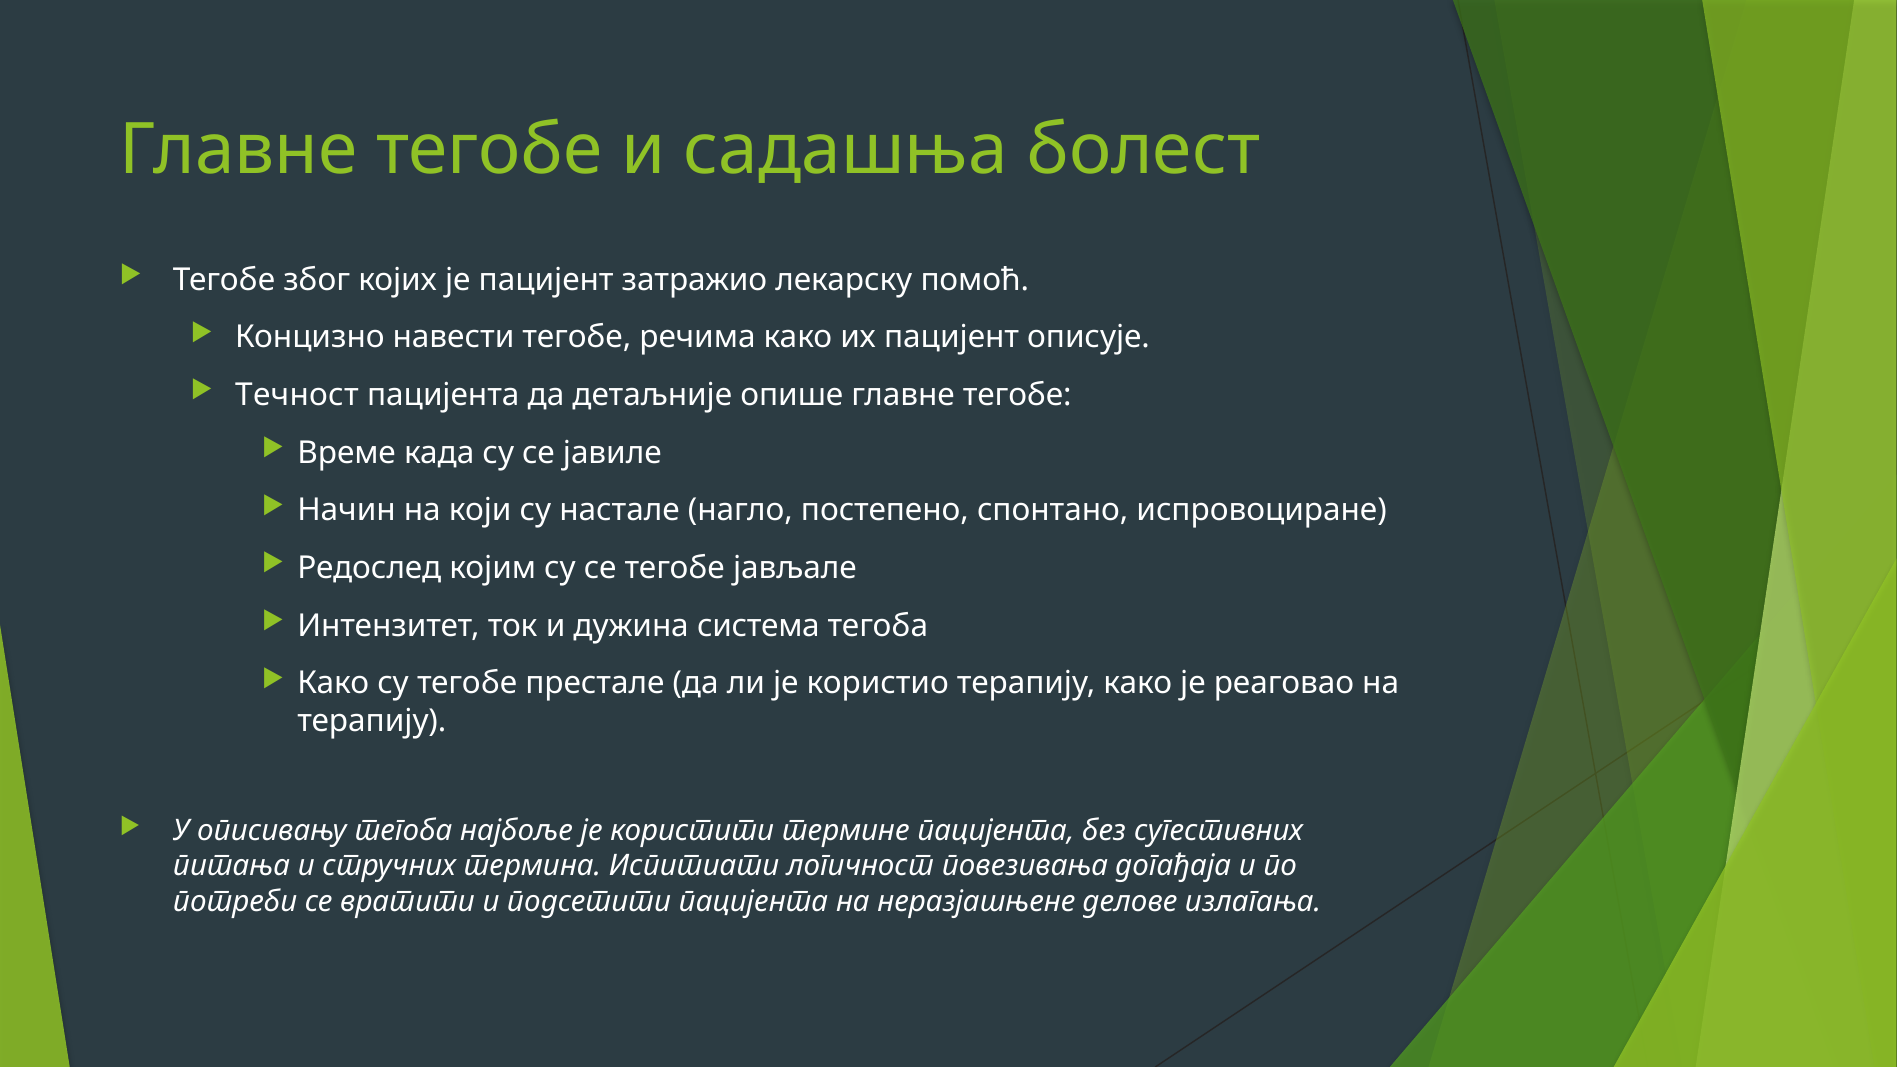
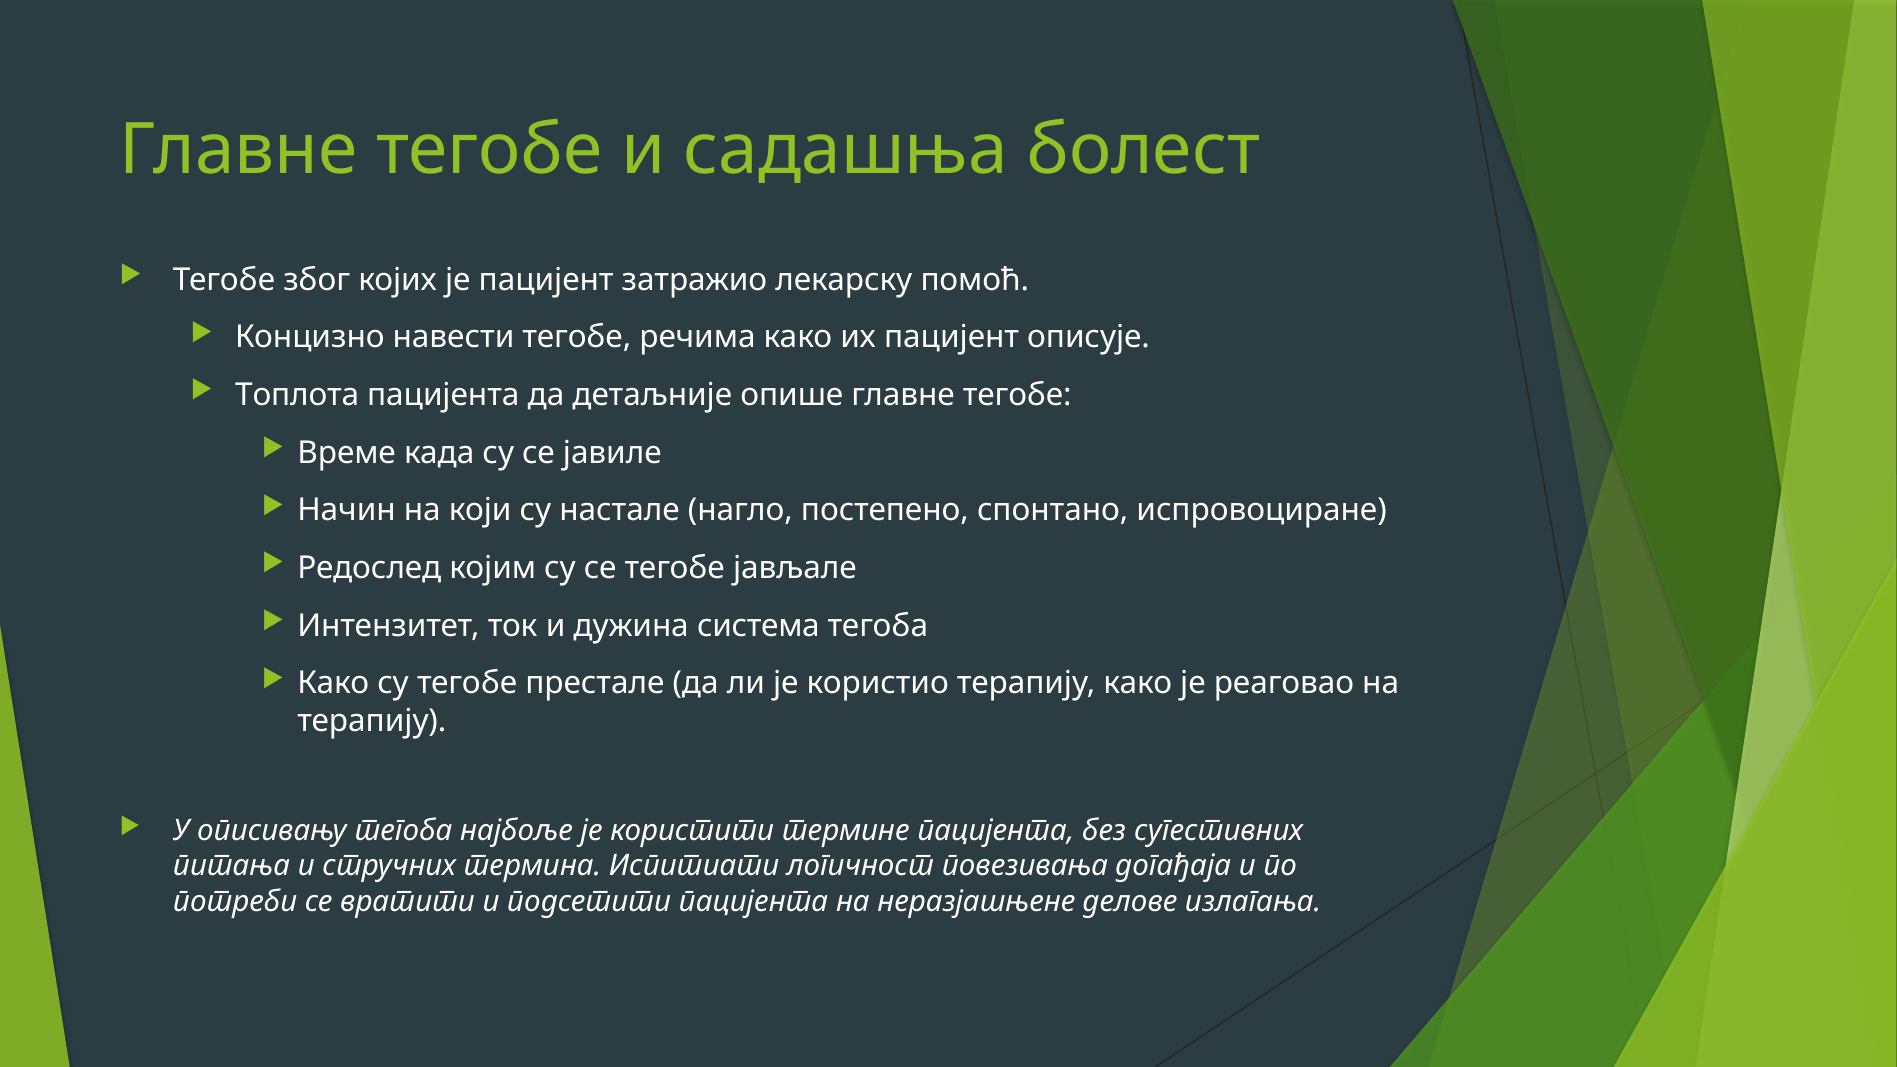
Течност: Течност -> Топлота (297, 395)
